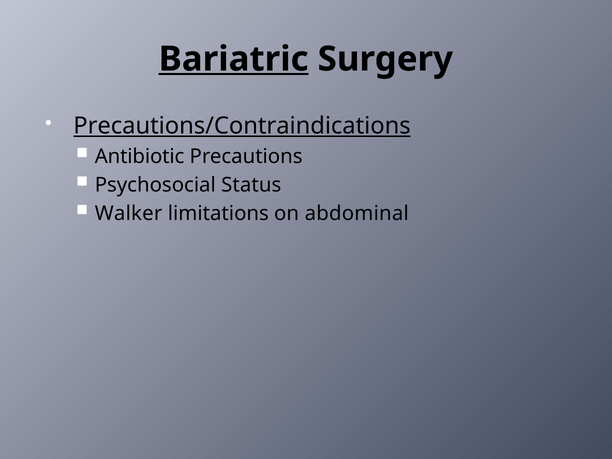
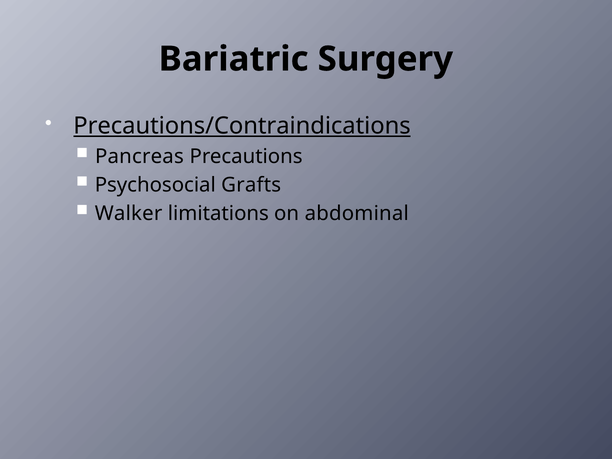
Bariatric underline: present -> none (234, 59)
Antibiotic: Antibiotic -> Pancreas (139, 156)
Status: Status -> Grafts (251, 185)
